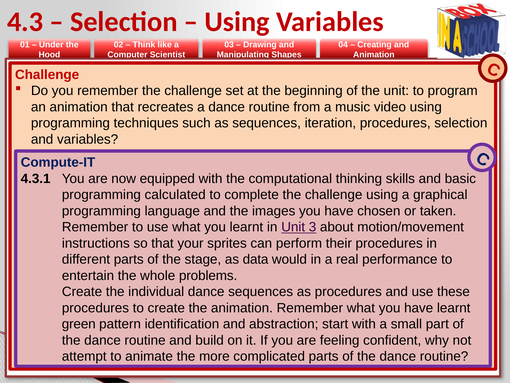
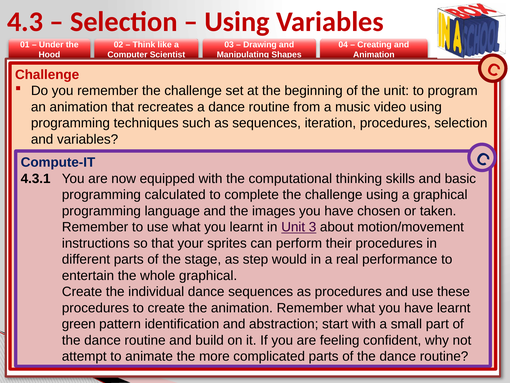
data: data -> step (256, 259)
whole problems: problems -> graphical (208, 275)
